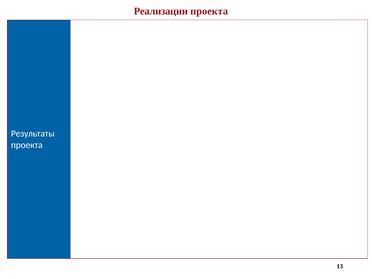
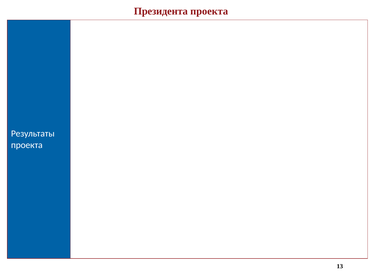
Реализации: Реализации -> Президента (161, 11)
